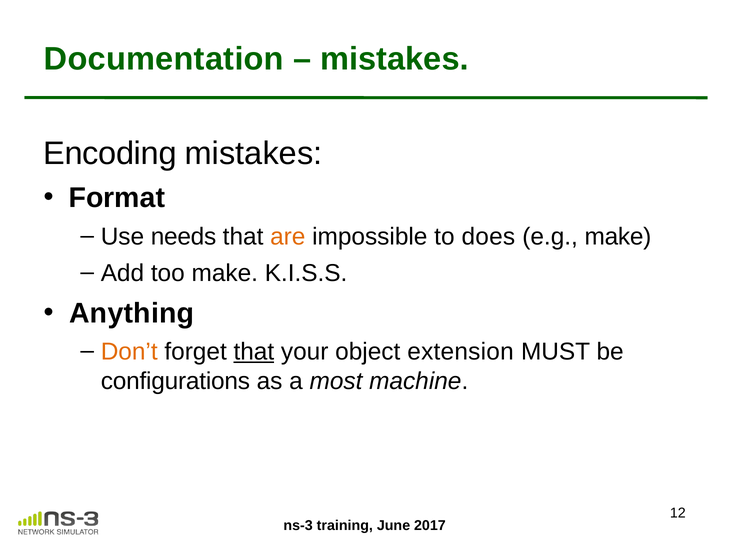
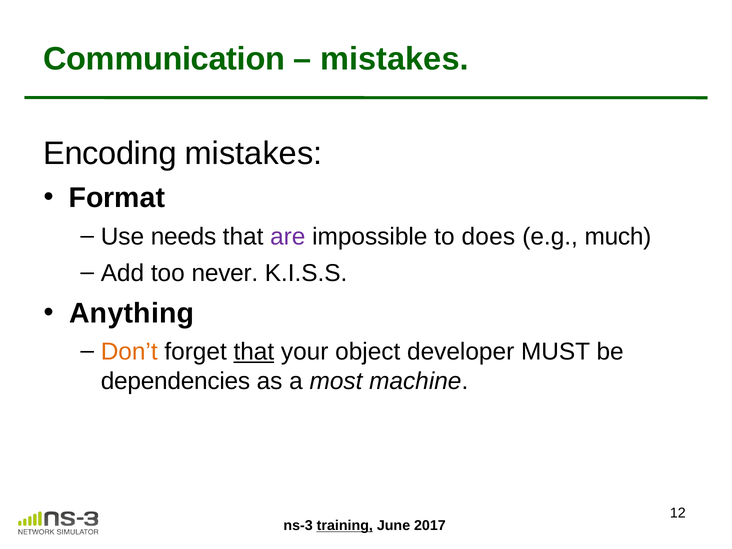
Documentation: Documentation -> Communication (164, 59)
are colour: orange -> purple (288, 237)
e.g make: make -> much (618, 237)
too make: make -> never (225, 273)
extension: extension -> developer (461, 352)
configurations: configurations -> dependencies (175, 381)
training underline: none -> present (345, 526)
